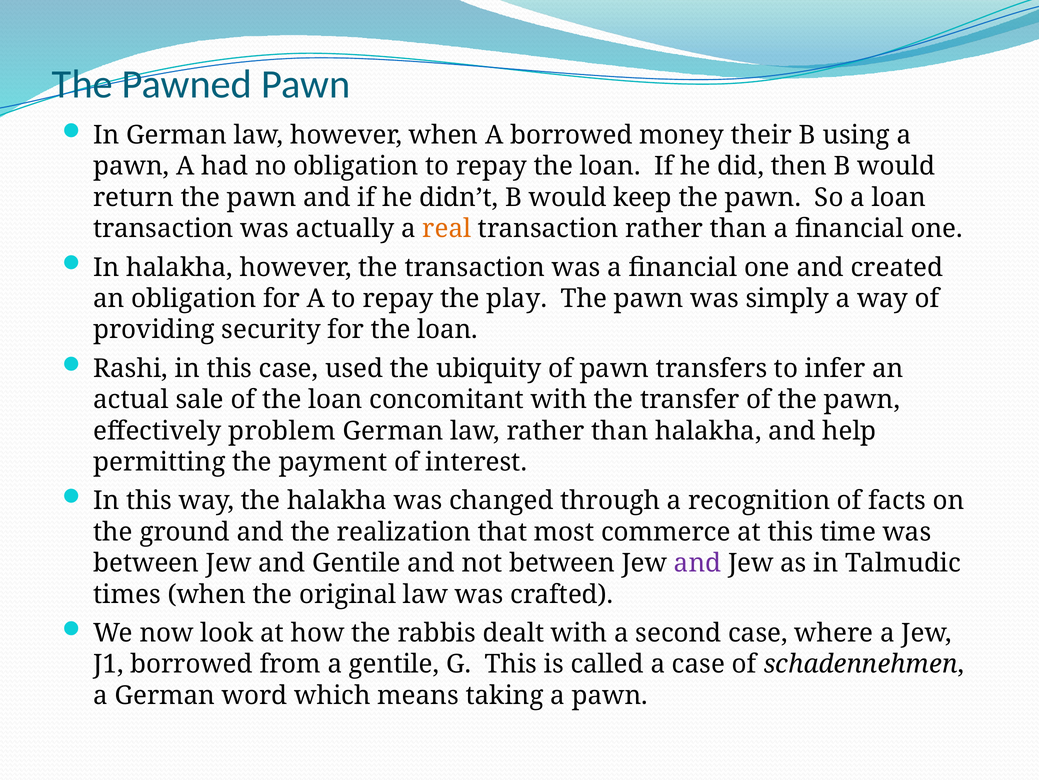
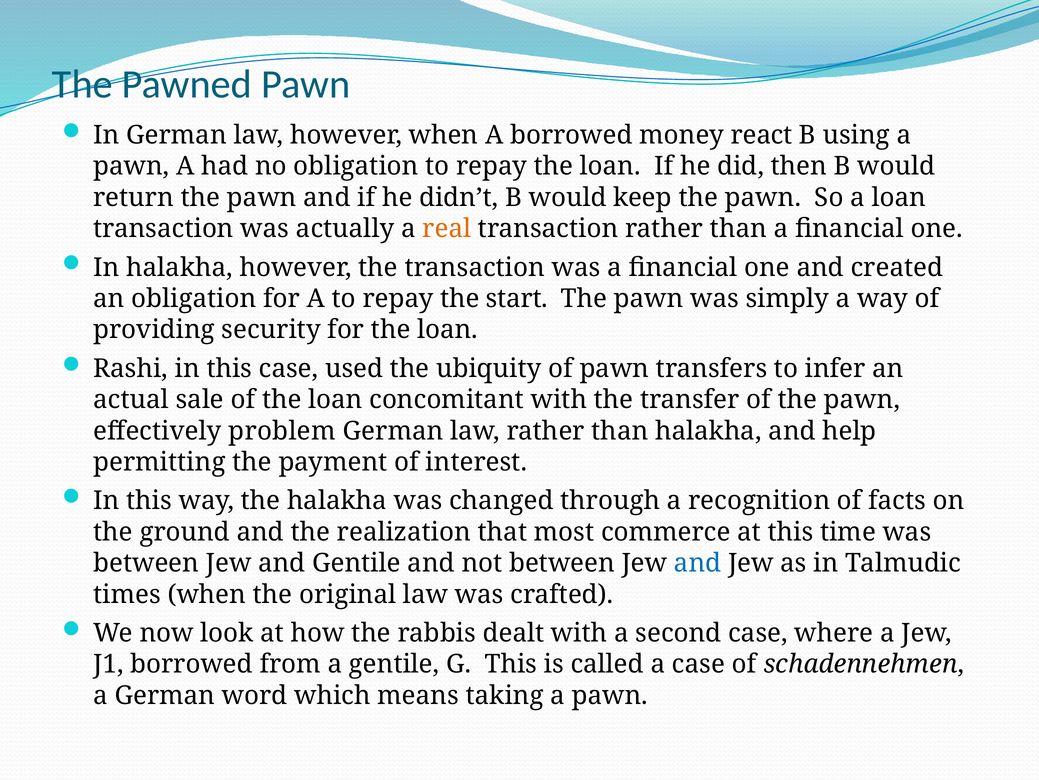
their: their -> react (762, 135)
play: play -> start (517, 298)
and colour: purple -> blue (698, 563)
